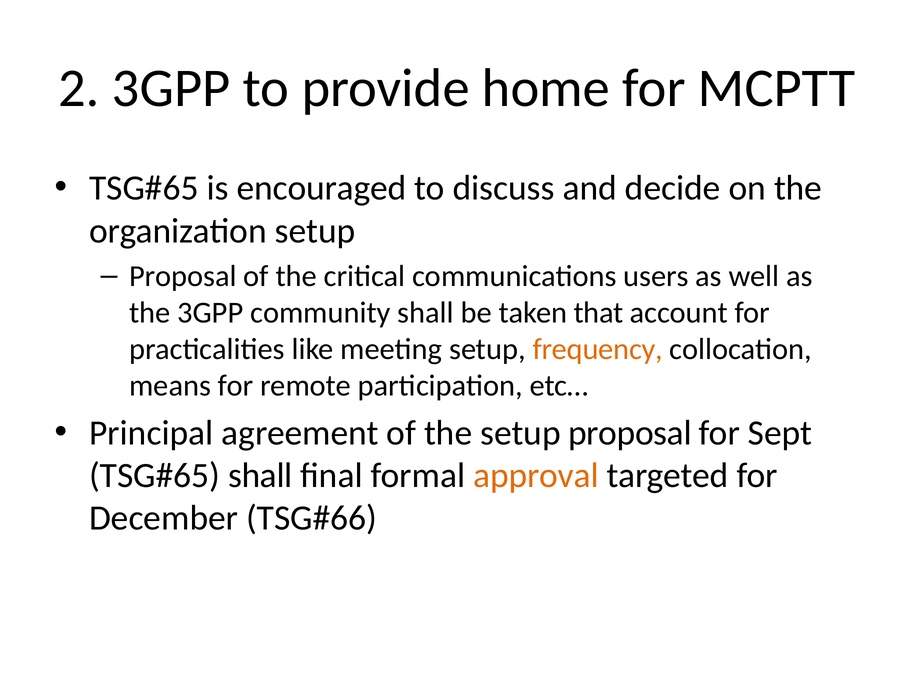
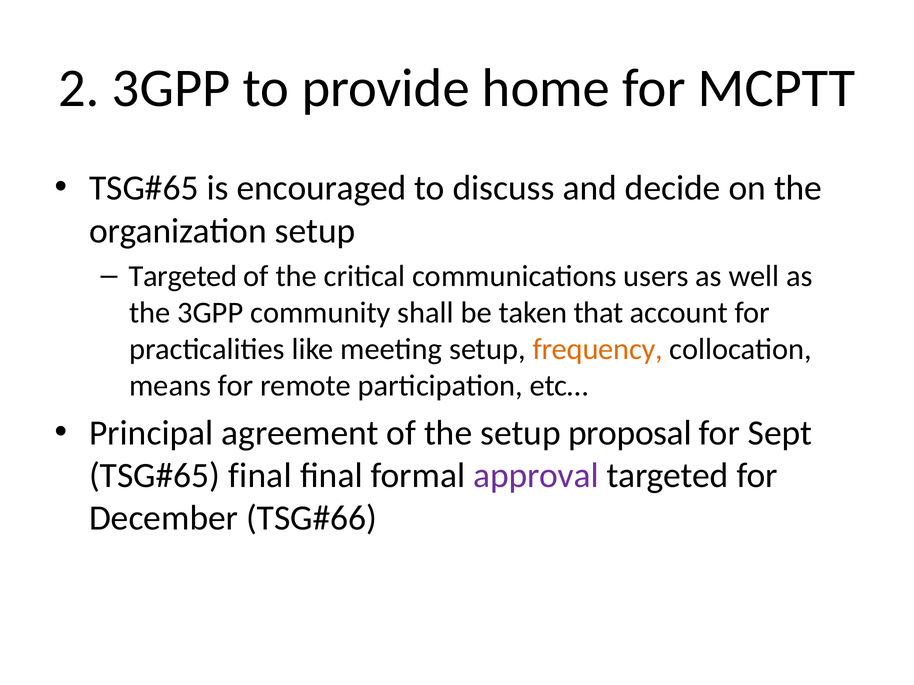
Proposal: Proposal -> Targeted (183, 276)
shall: shall -> final (260, 476)
approval colour: orange -> purple (536, 476)
